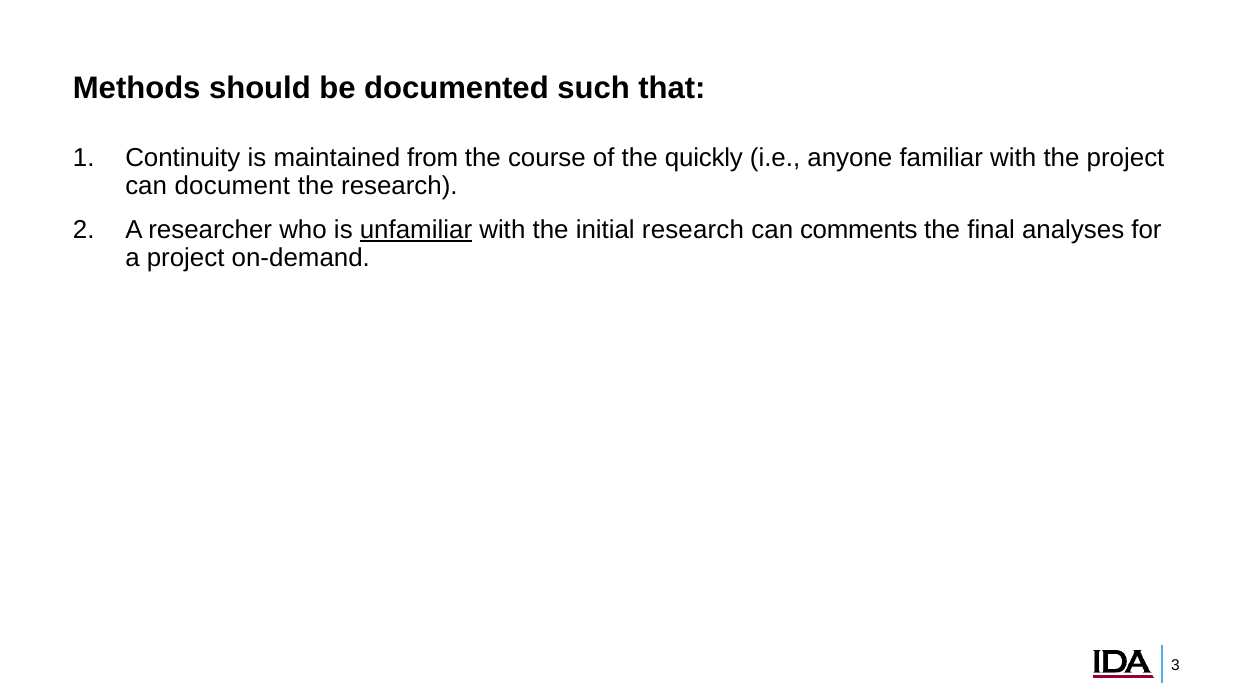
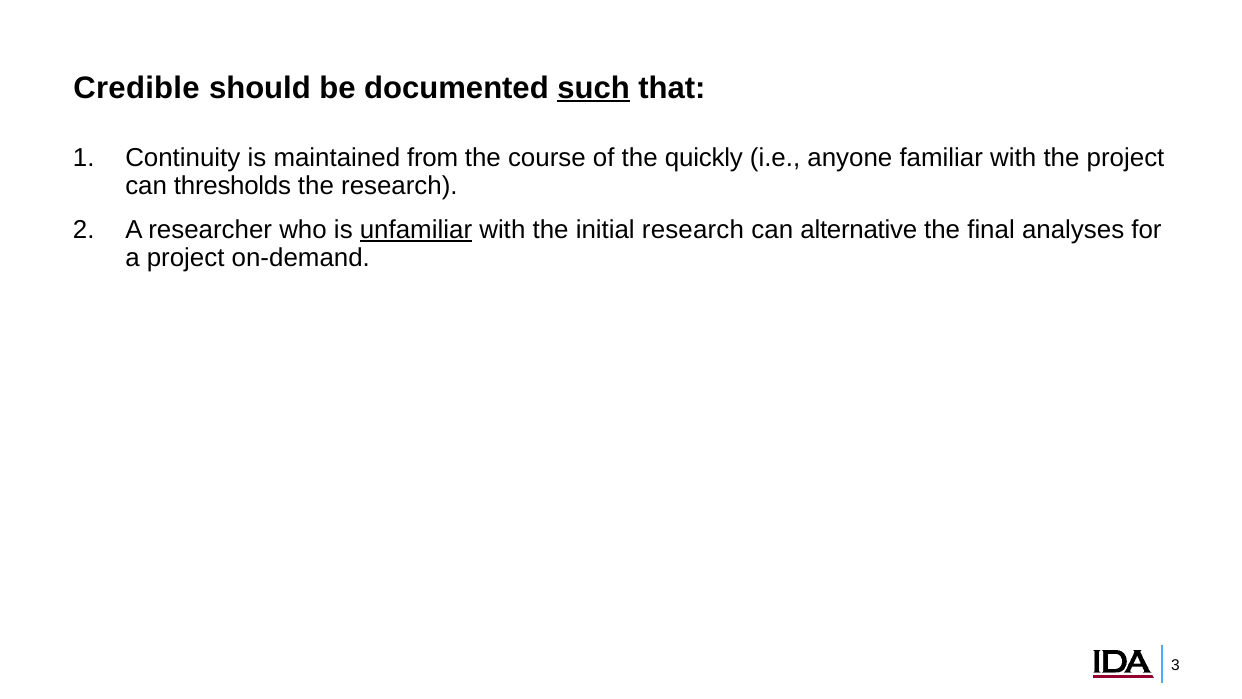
Methods: Methods -> Credible (137, 88)
such underline: none -> present (594, 88)
document: document -> thresholds (233, 186)
comments: comments -> alternative (859, 230)
